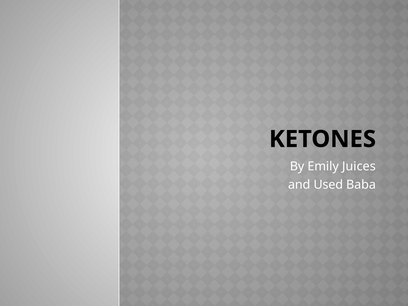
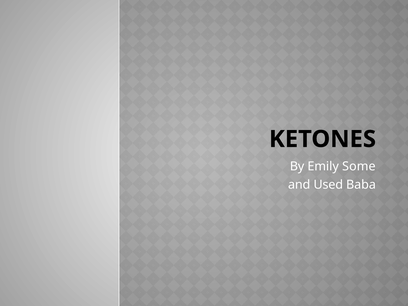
Juices: Juices -> Some (359, 166)
